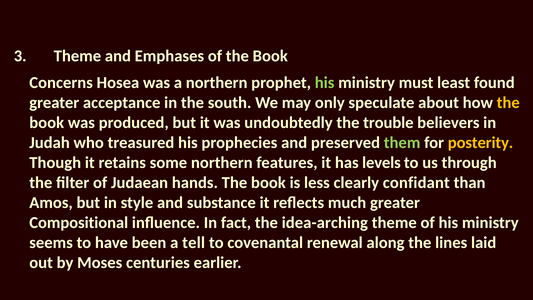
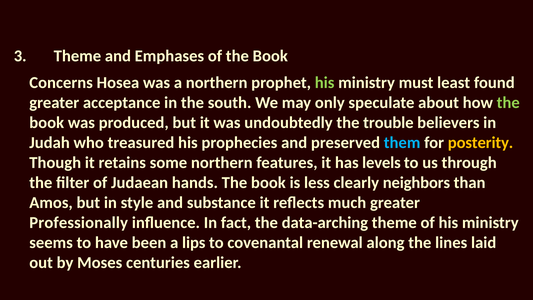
the colour: yellow -> light green (508, 103)
them colour: light green -> light blue (402, 143)
confidant: confidant -> neighbors (416, 182)
Compositional: Compositional -> Professionally (79, 222)
idea-arching: idea-arching -> data-arching (325, 222)
tell: tell -> lips (194, 242)
